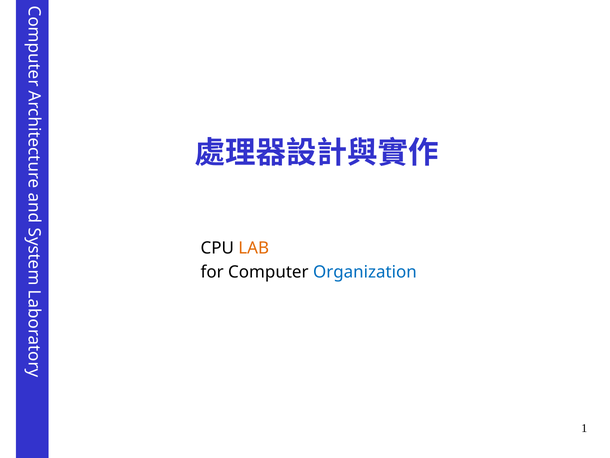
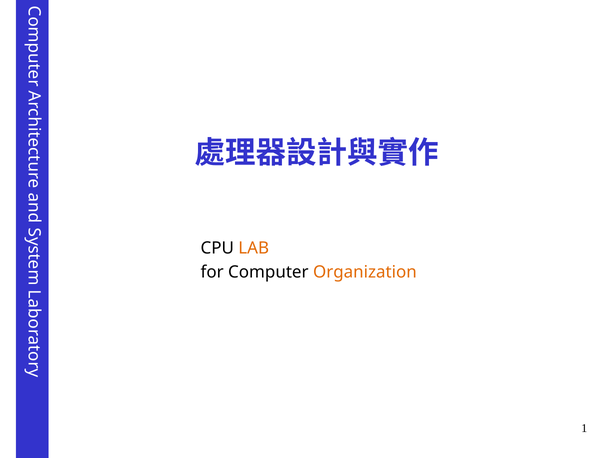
Organization colour: blue -> orange (365, 272)
